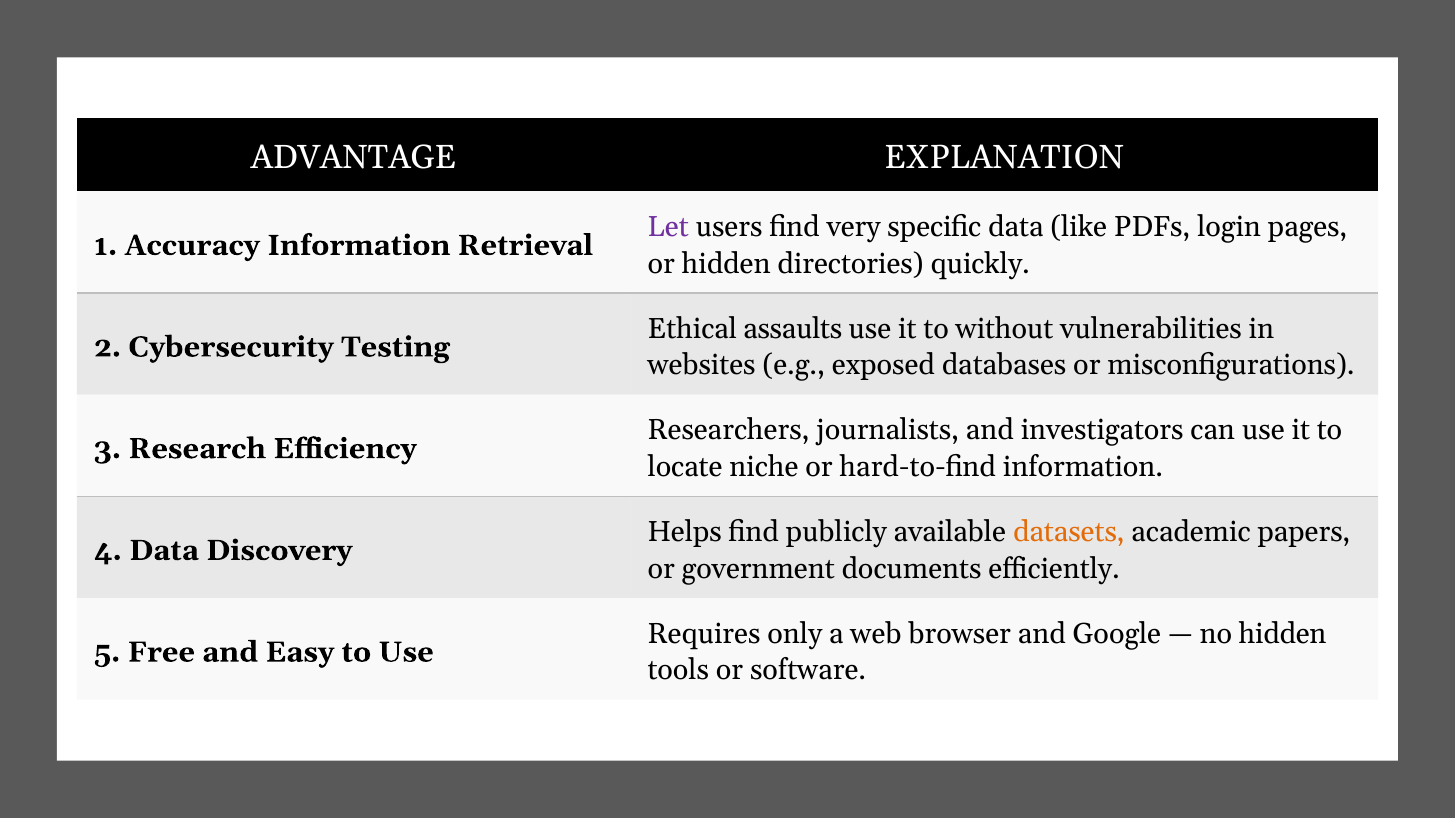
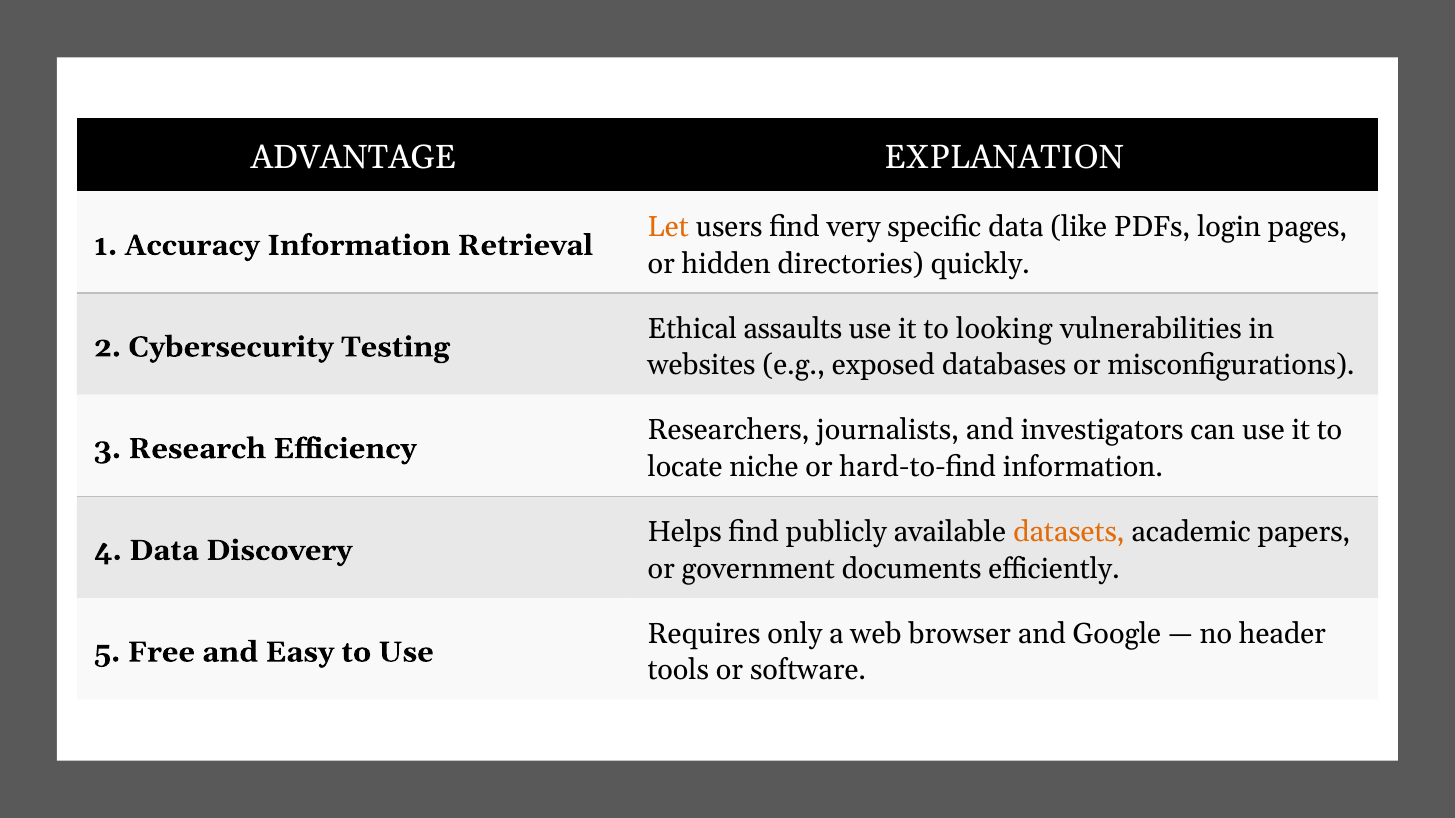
Let colour: purple -> orange (668, 227)
without: without -> looking (1004, 329)
no hidden: hidden -> header (1282, 634)
